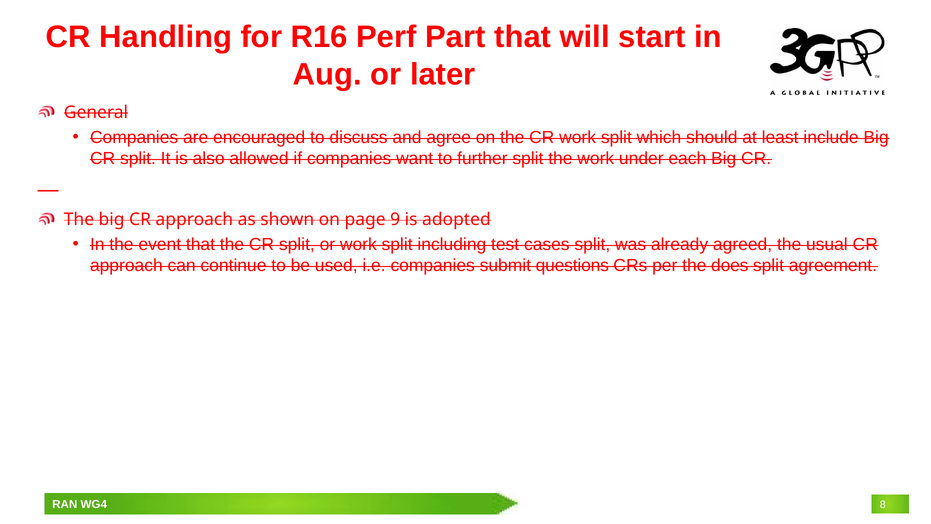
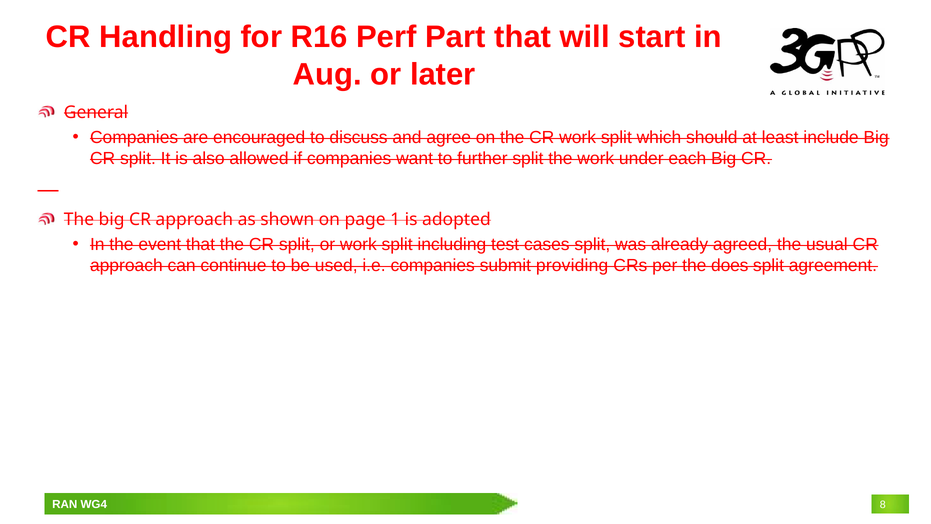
9: 9 -> 1 (395, 219)
questions: questions -> providing (572, 265)
